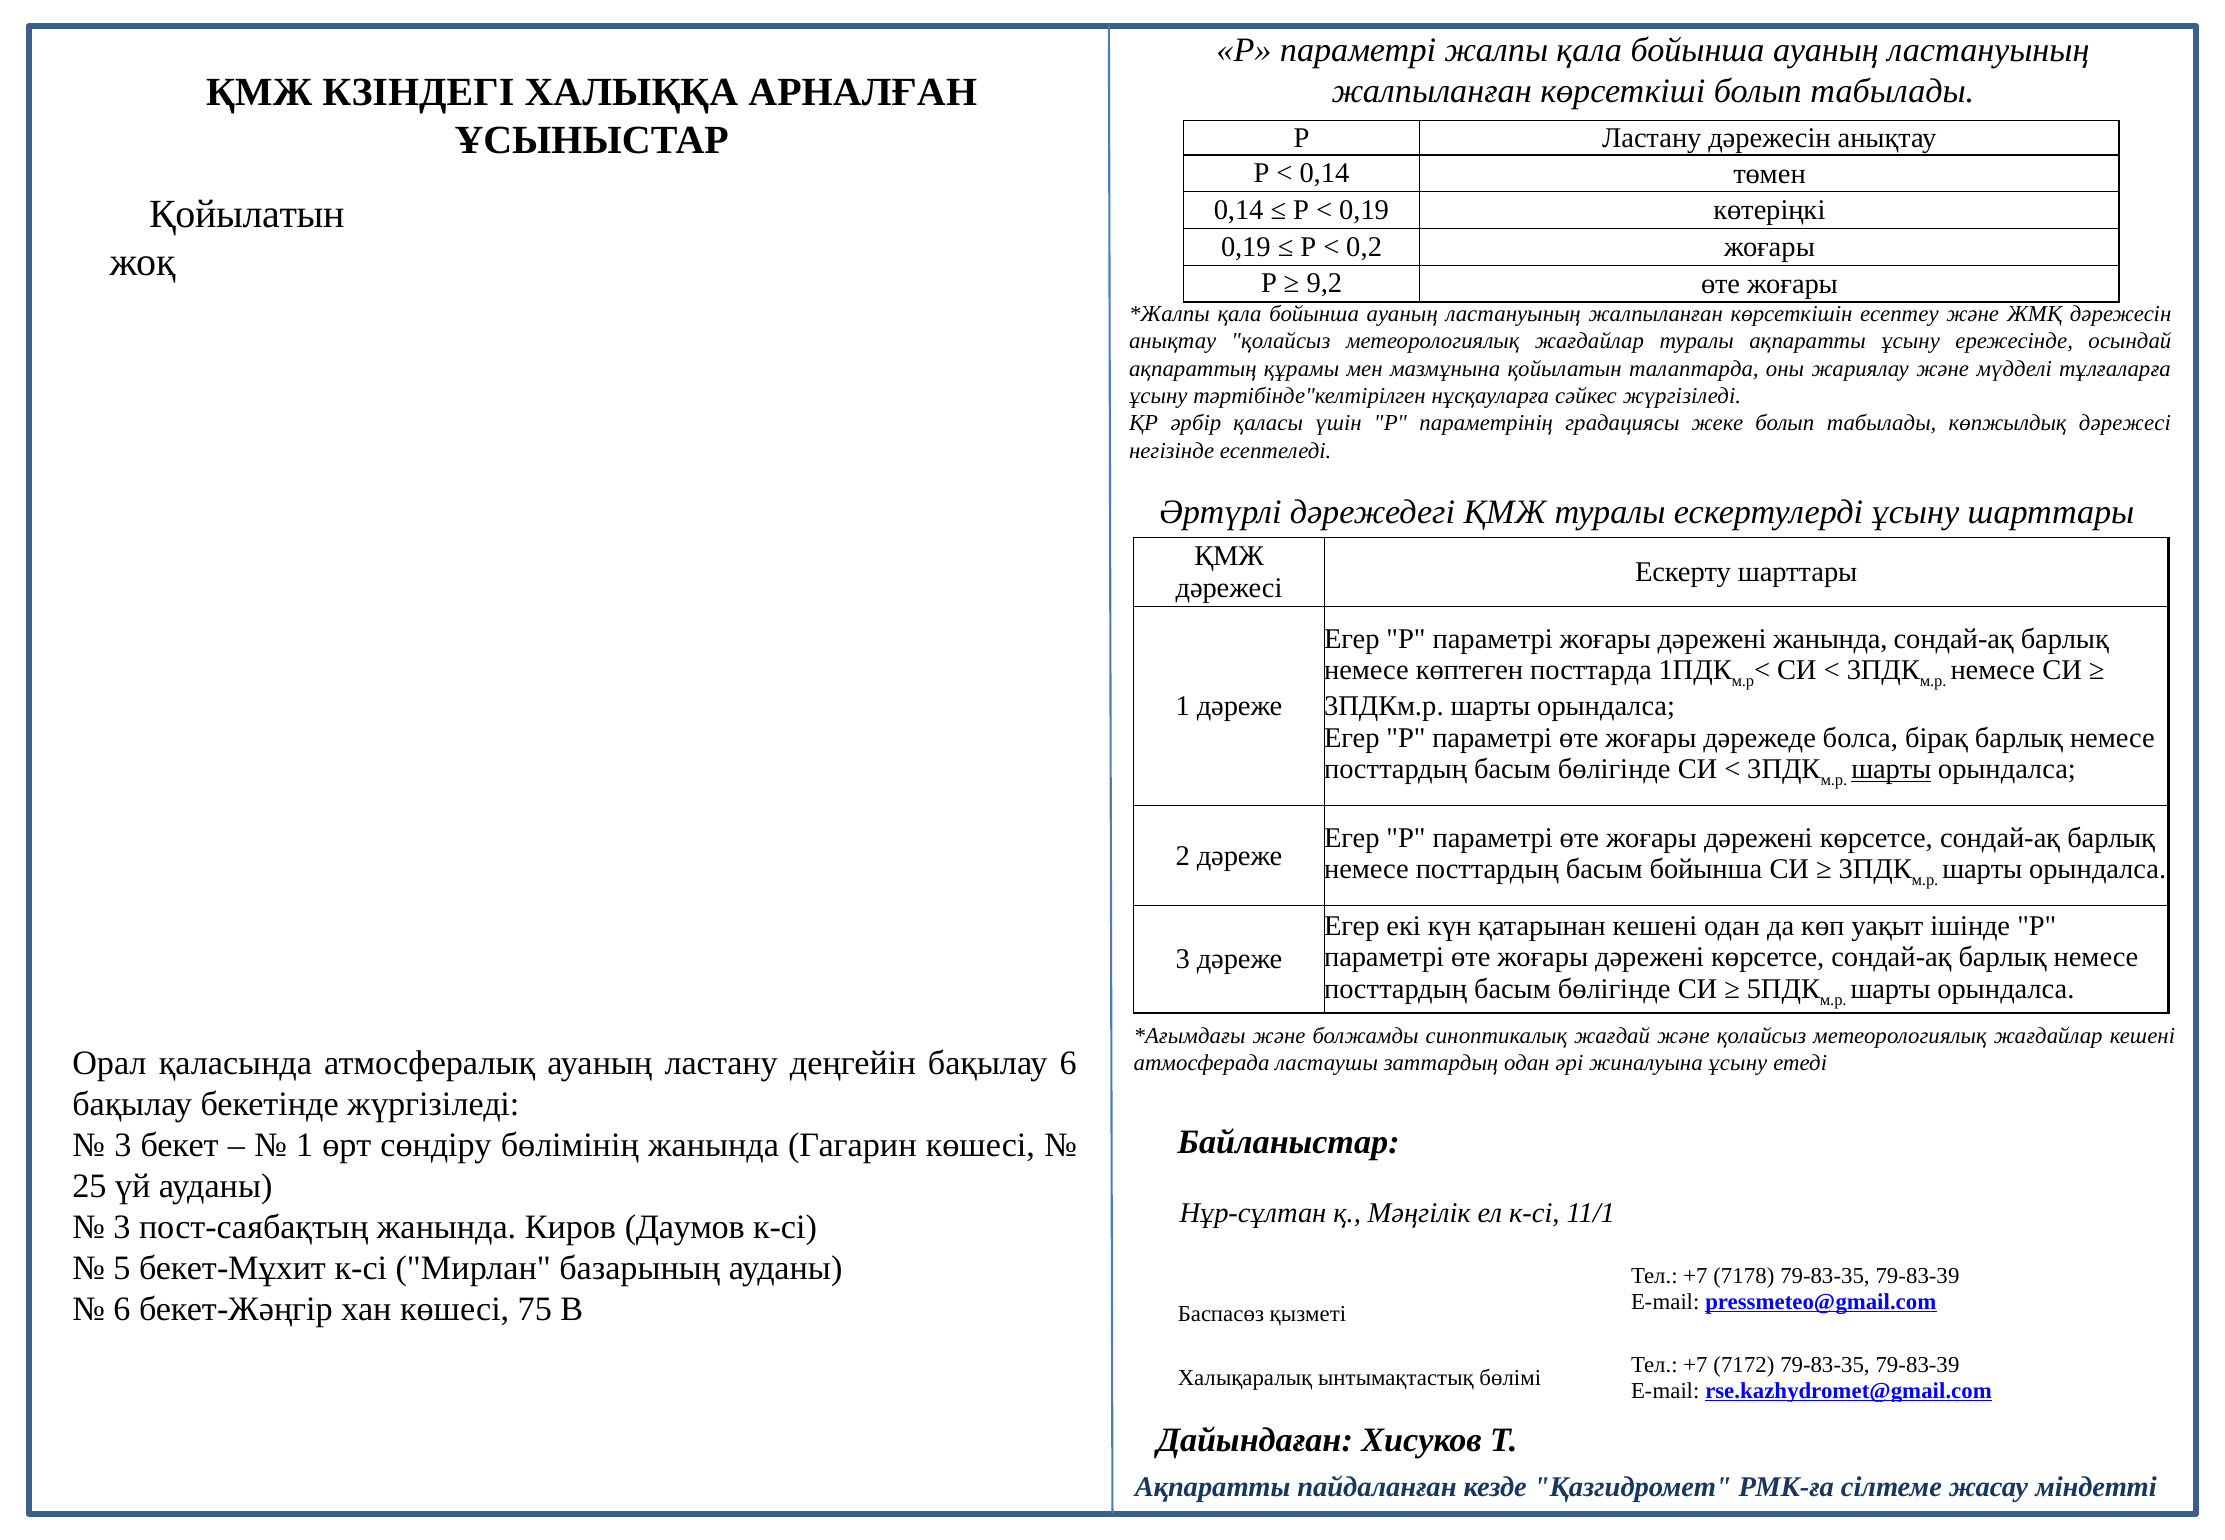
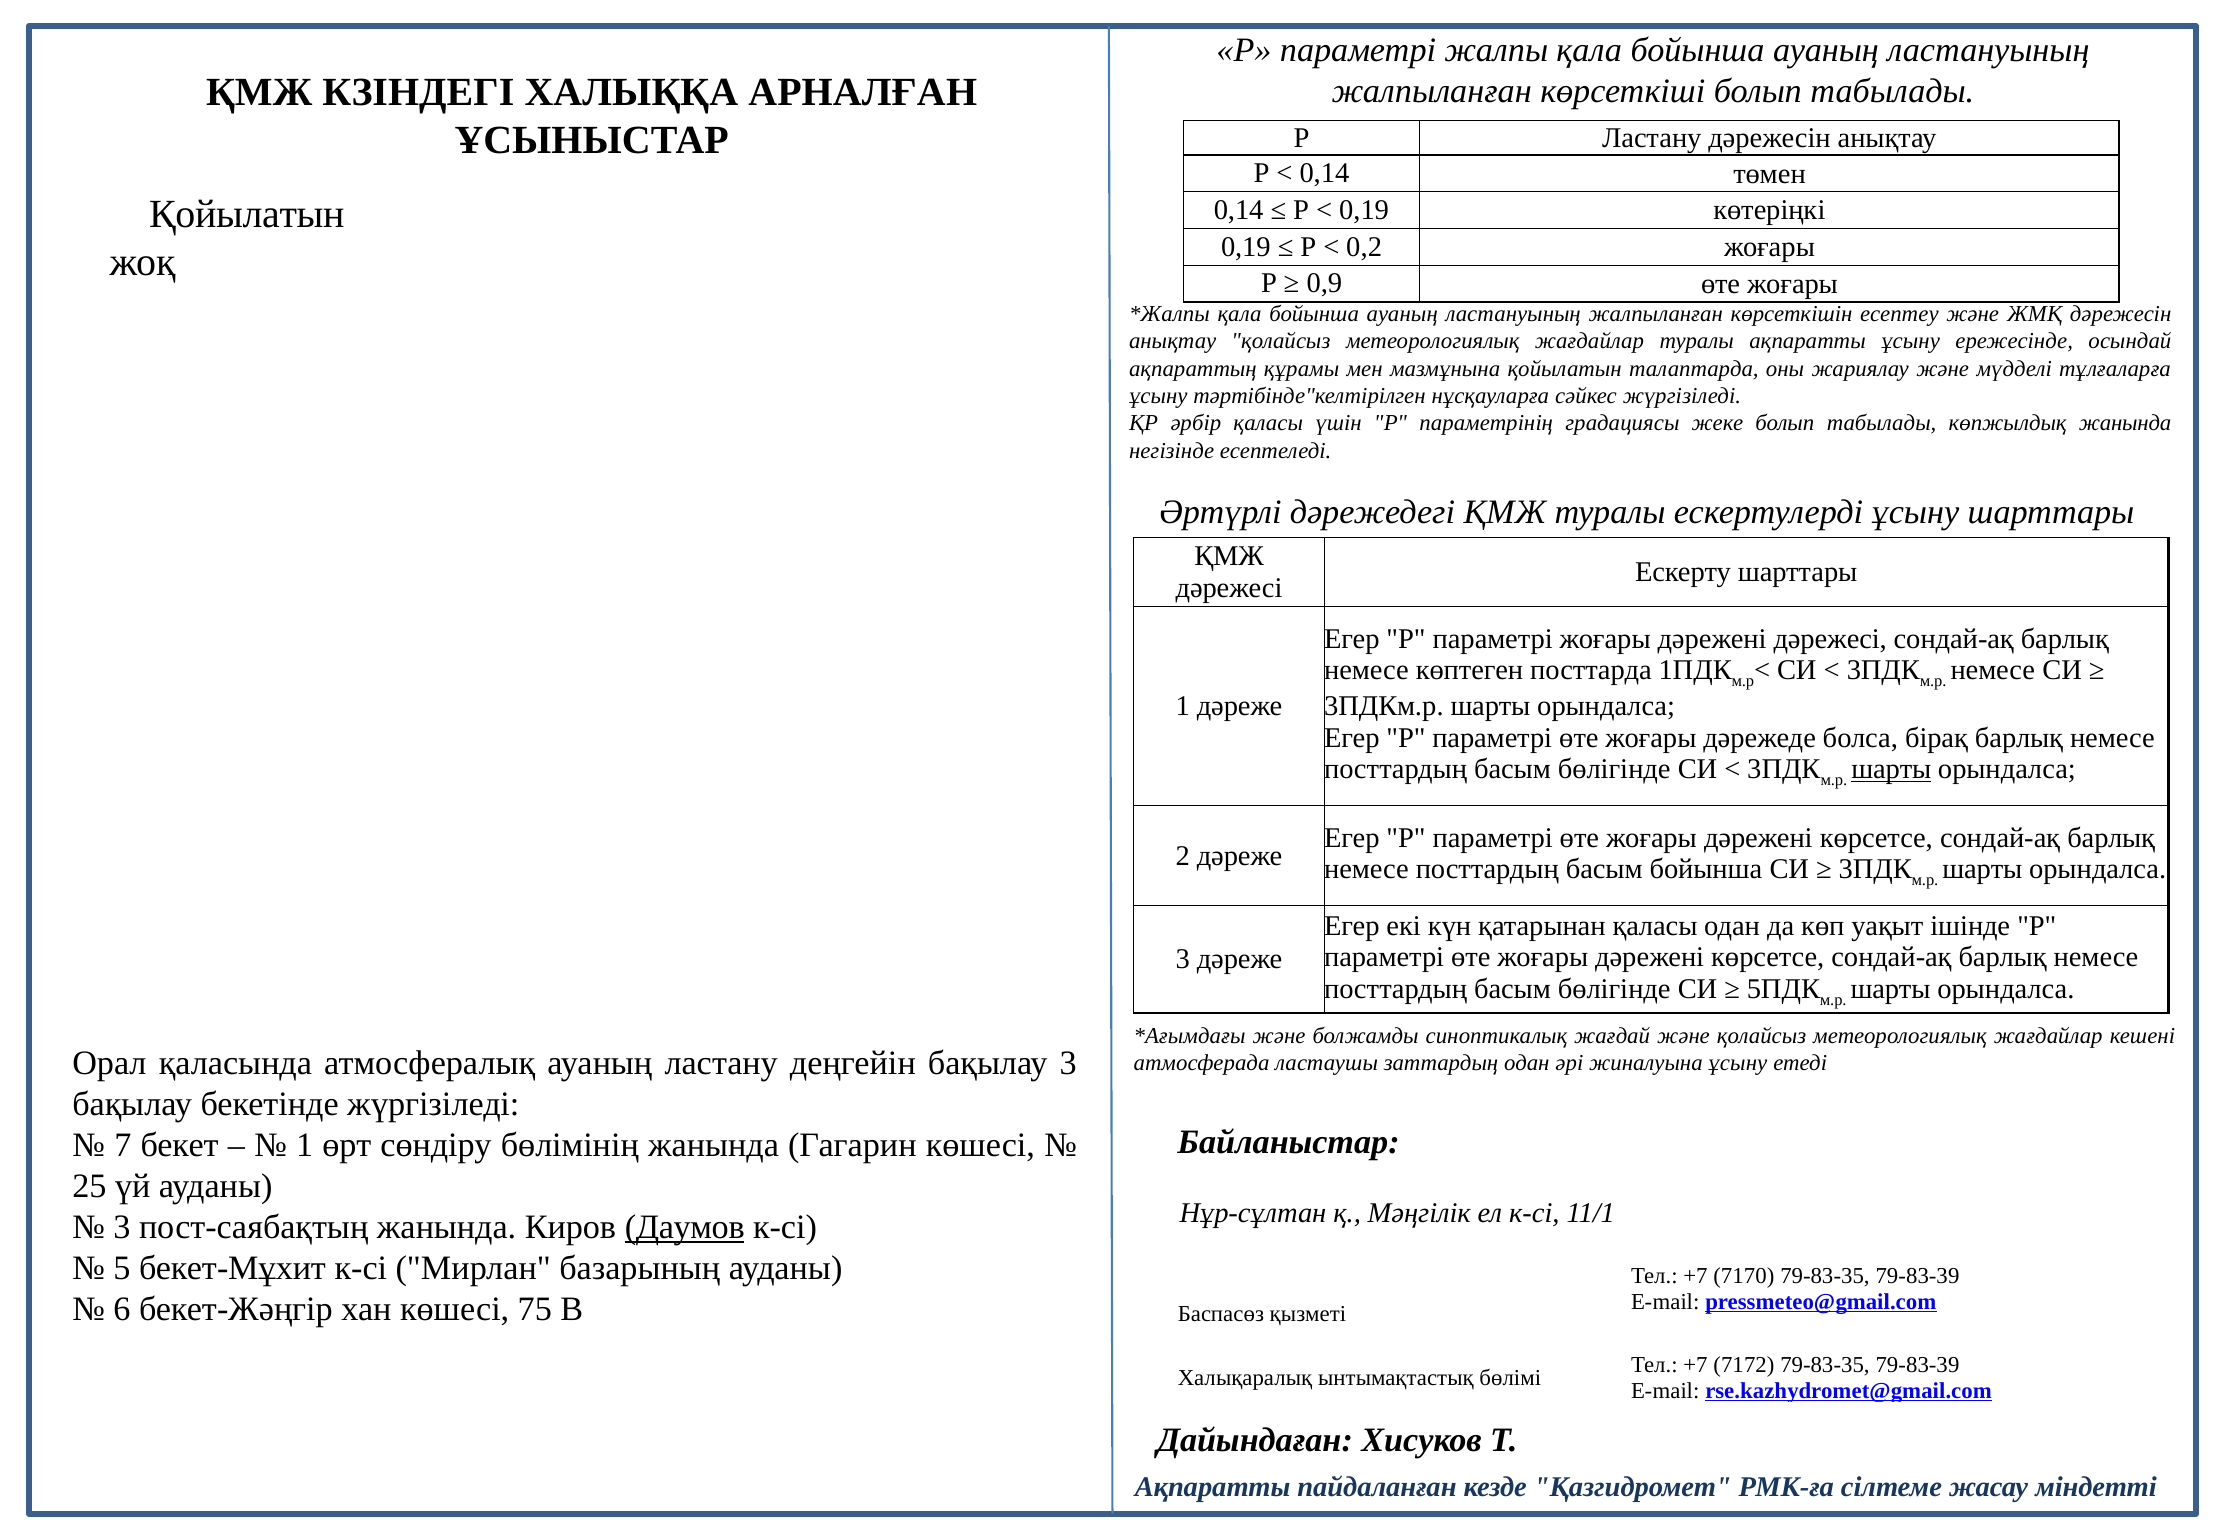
9,2: 9,2 -> 0,9 (1324, 283)
көпжылдық дәрежесі: дәрежесі -> жанында (2125, 423)
дәрежені жанында: жанында -> дәрежесі (1830, 639)
қатарынан кешені: кешені -> қаласы (1655, 926)
бақылау 6: 6 -> 3 (1068, 1063)
3: 3 -> 7 (123, 1145)
Даумов underline: none -> present (685, 1228)
7178: 7178 -> 7170 (1744, 1277)
